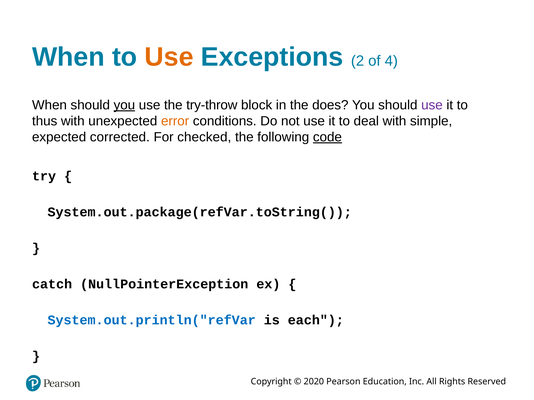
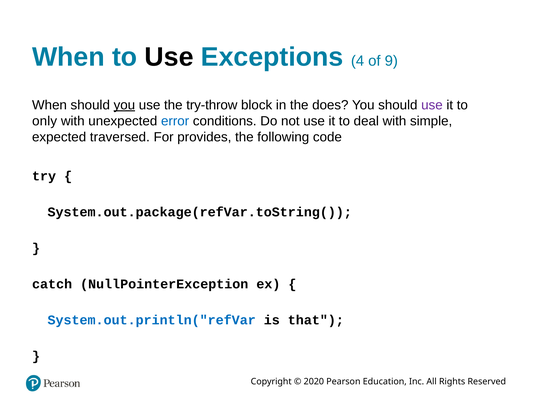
Use colour: orange -> black (169, 57)
2: 2 -> 4 (358, 61)
4: 4 -> 9 (391, 61)
thus: thus -> only (45, 121)
error colour: orange -> blue (175, 121)
corrected: corrected -> traversed (120, 137)
checked: checked -> provides (204, 137)
code underline: present -> none (327, 137)
each: each -> that (316, 321)
